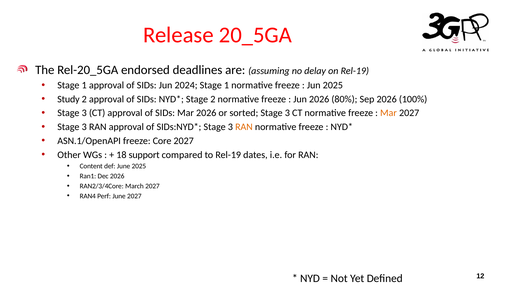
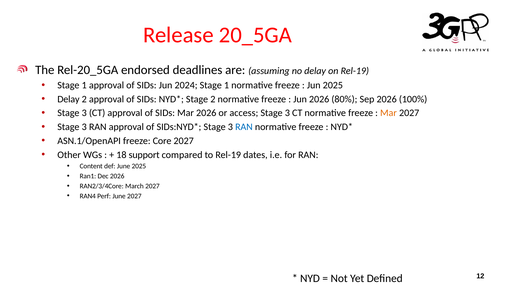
Study: Study -> Delay (68, 99)
sorted: sorted -> access (244, 113)
RAN colour: orange -> blue (244, 127)
